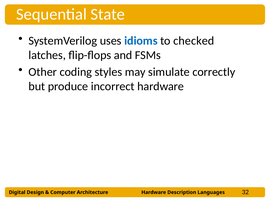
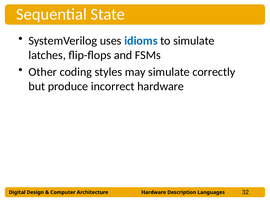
to checked: checked -> simulate (194, 41)
